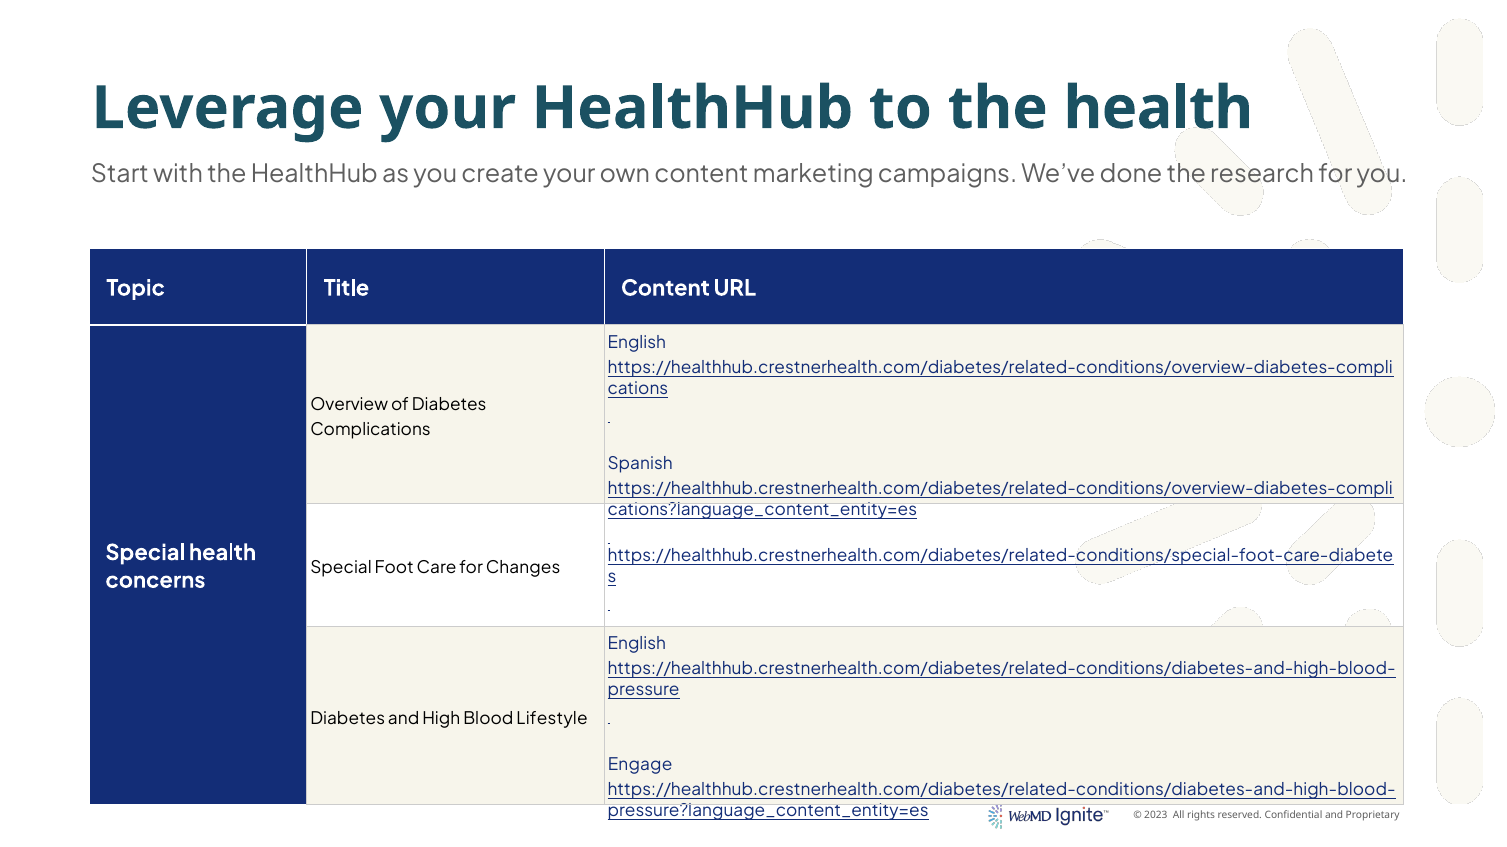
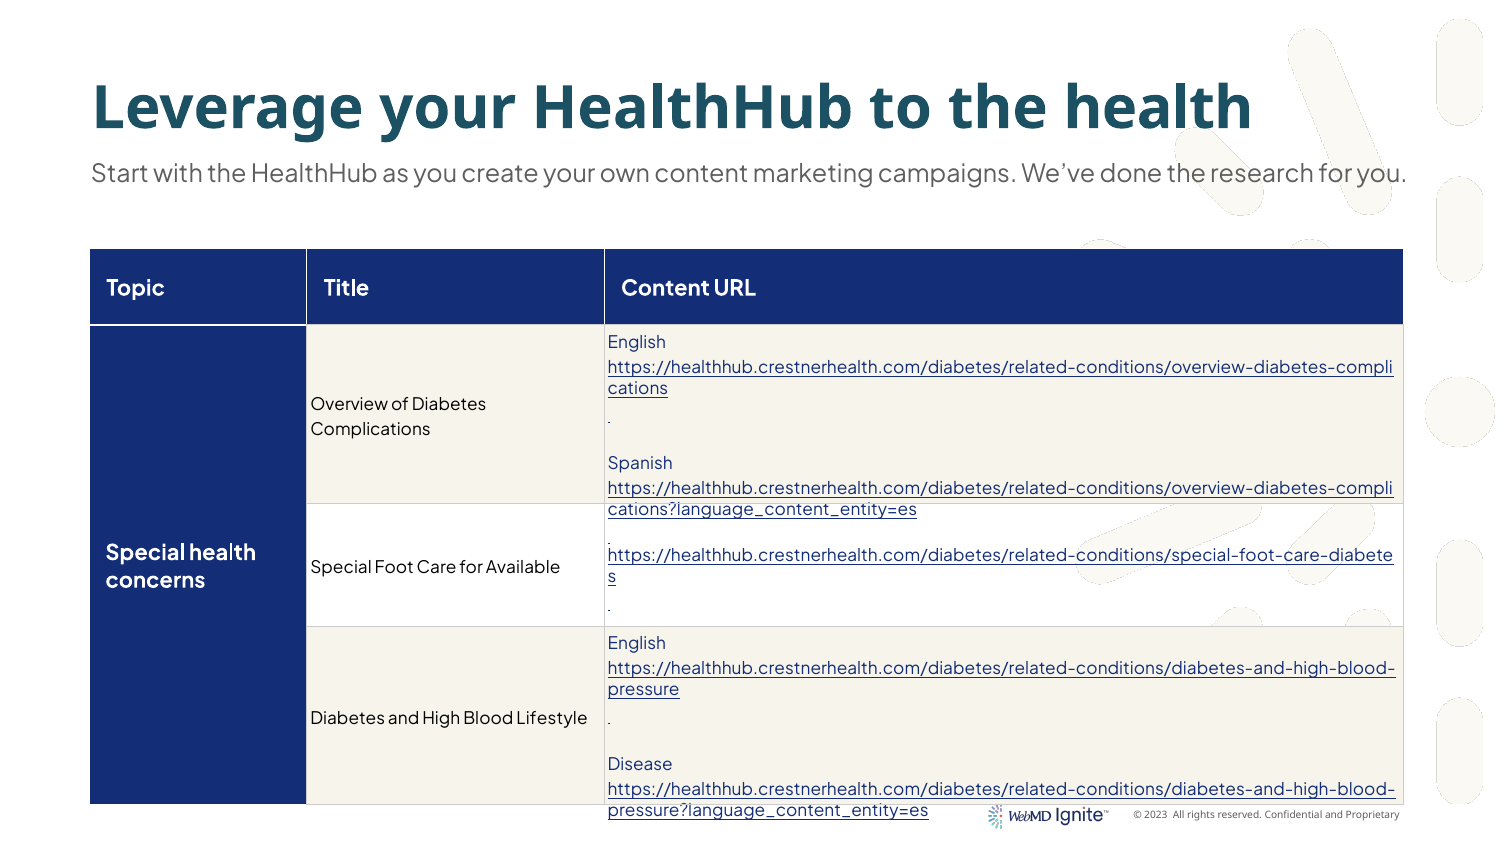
Changes: Changes -> Available (523, 568)
Engage: Engage -> Disease (640, 765)
